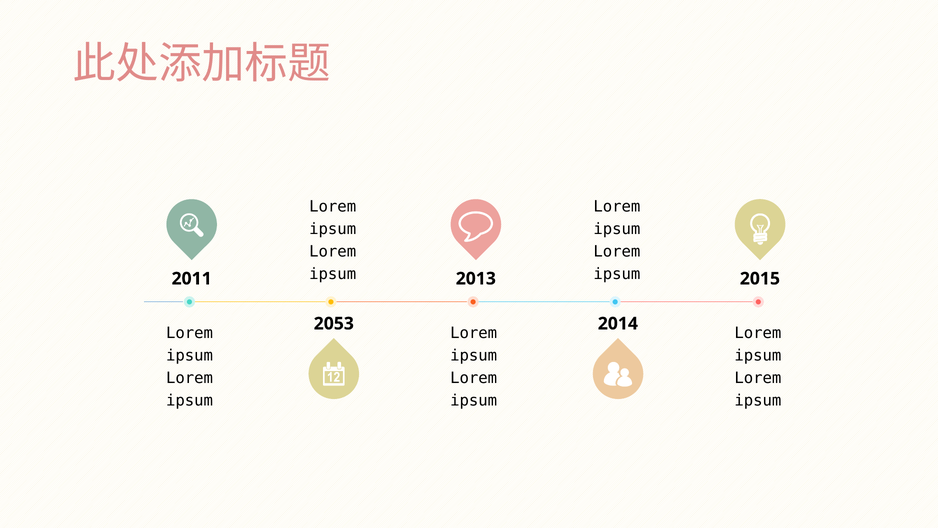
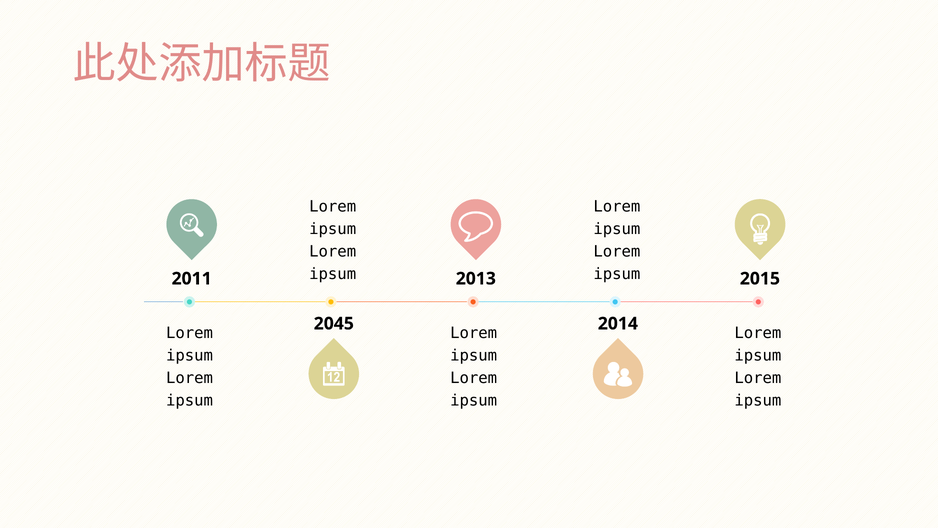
2053: 2053 -> 2045 (334, 323)
